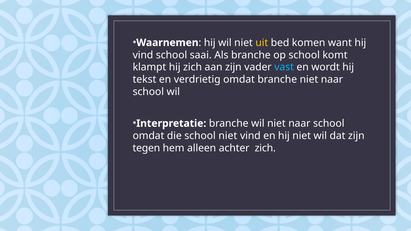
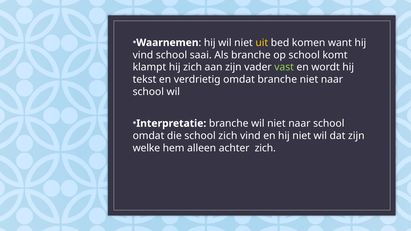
vast colour: light blue -> light green (284, 67)
school niet: niet -> zich (228, 136)
tegen: tegen -> welke (146, 148)
